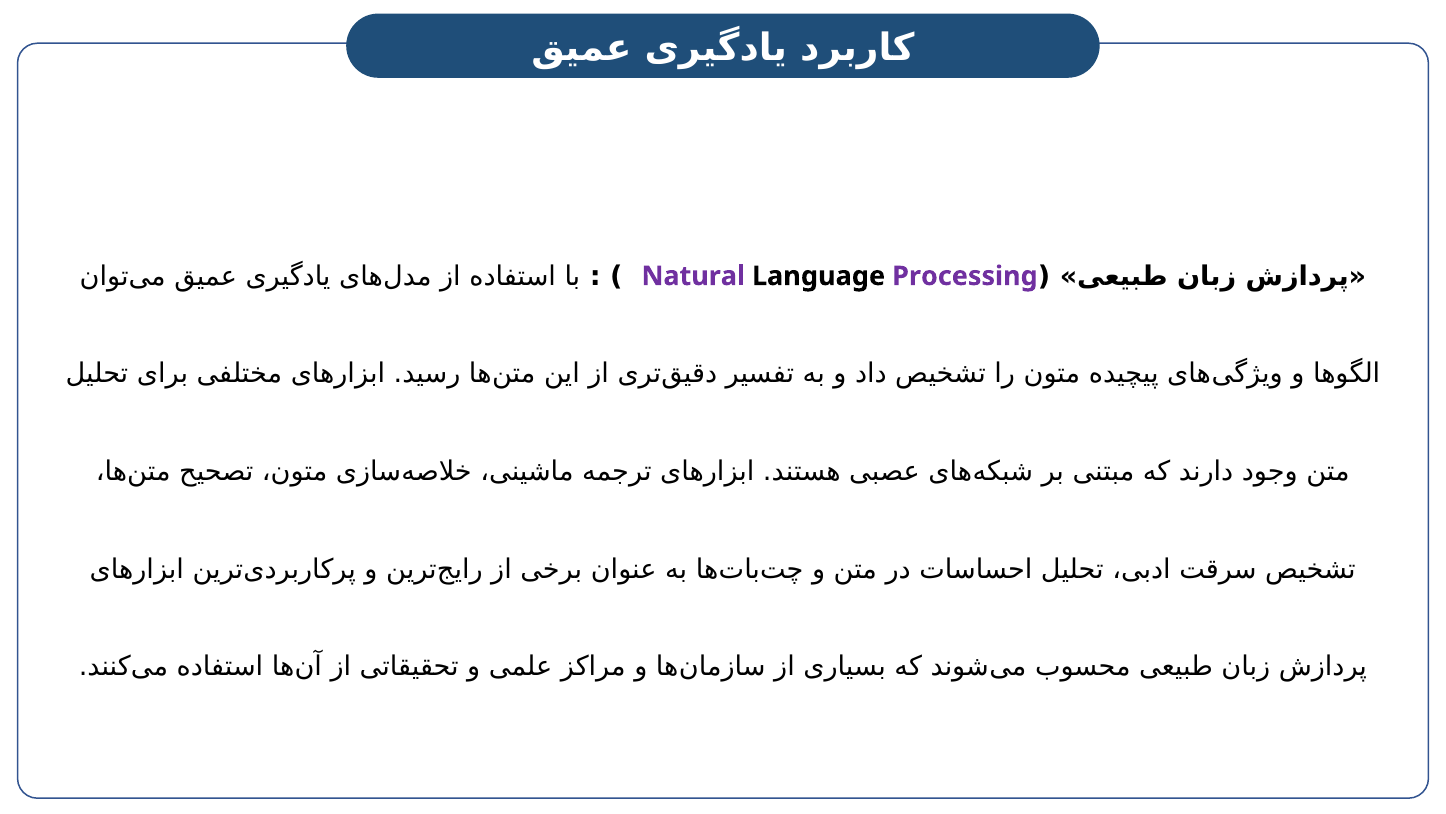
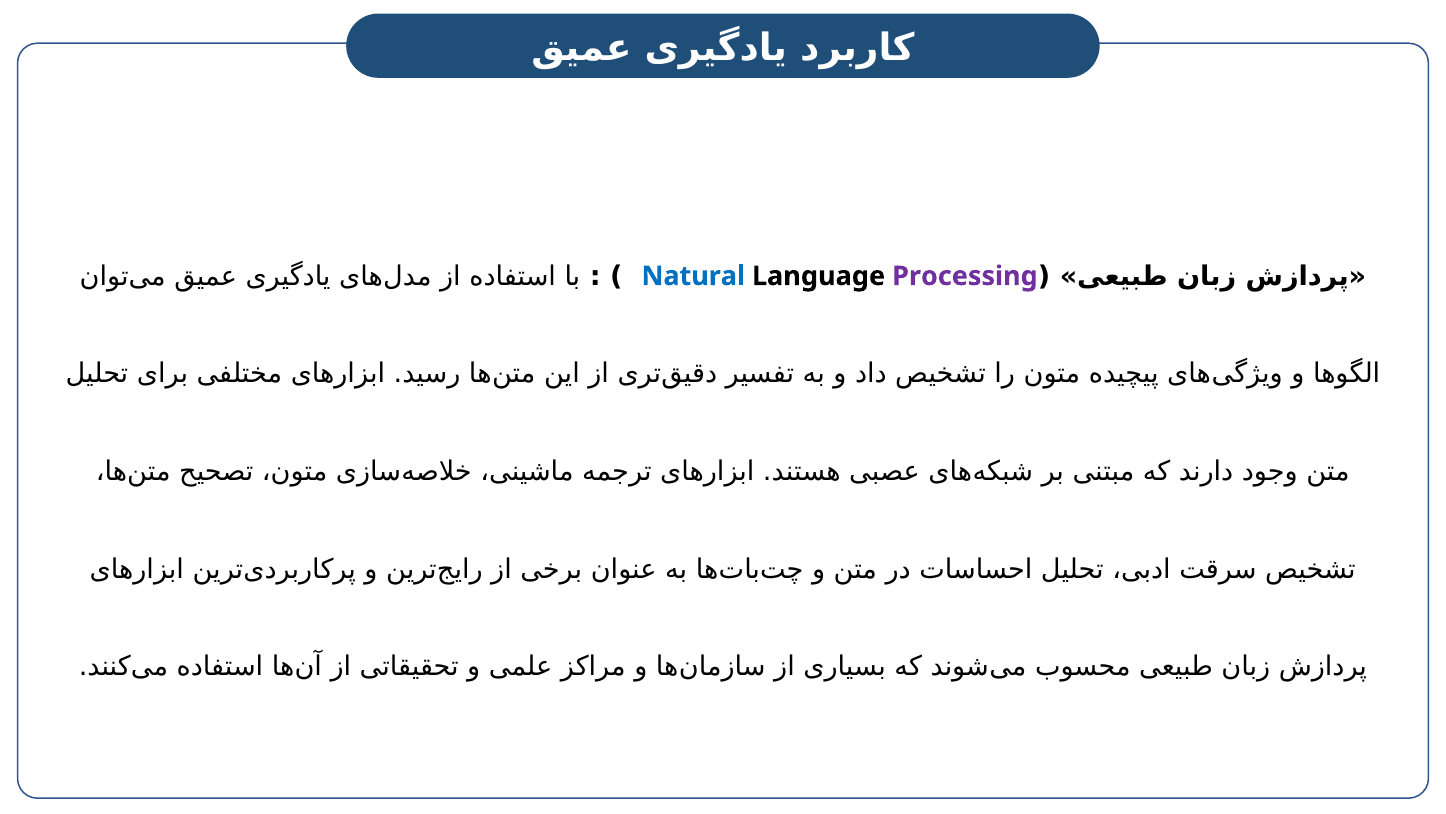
Natural colour: purple -> blue (693, 276)
